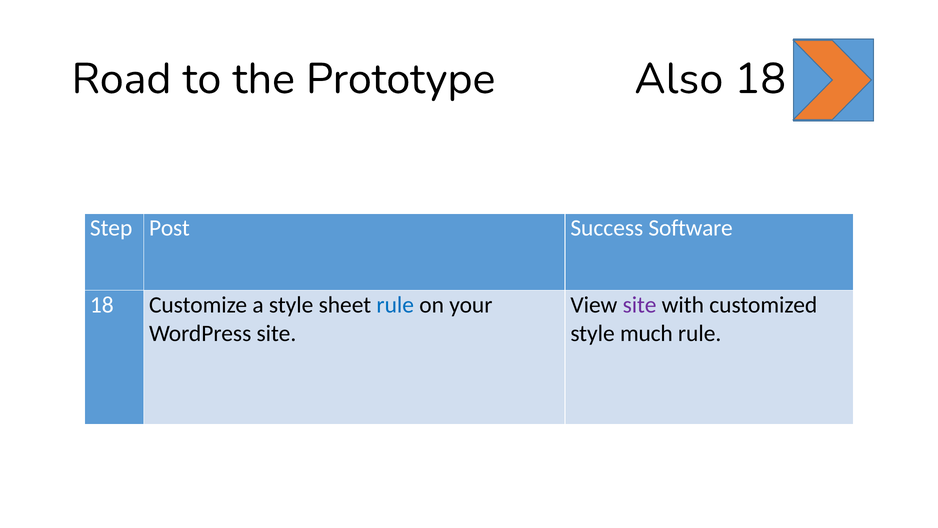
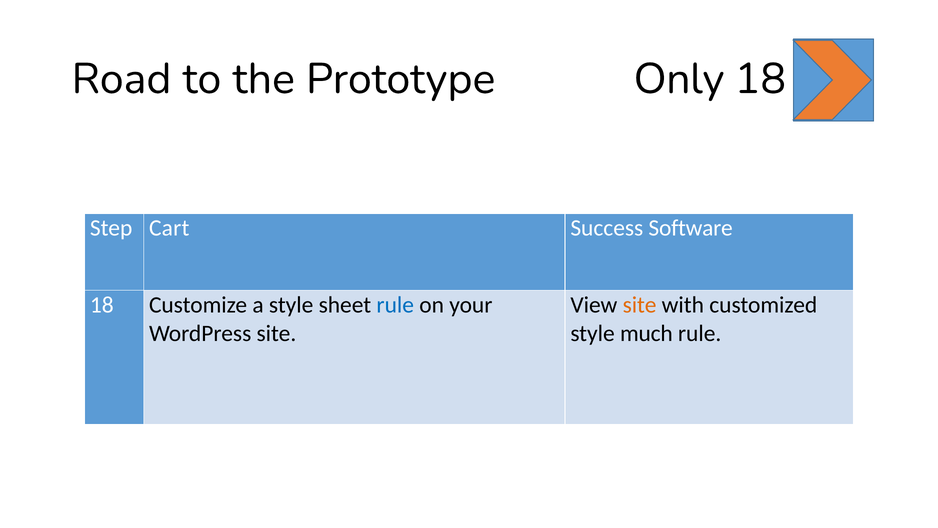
Also: Also -> Only (679, 79)
Post: Post -> Cart (169, 228)
site colour: purple -> orange (640, 305)
